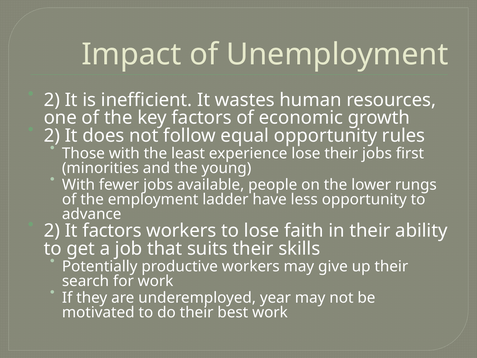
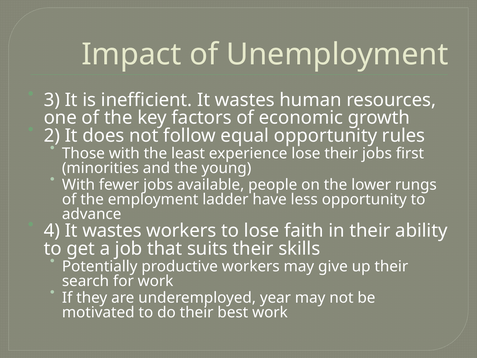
2: 2 -> 3 (52, 100)
2: 2 -> 4 (52, 231)
factors: factors -> wastes (112, 231)
